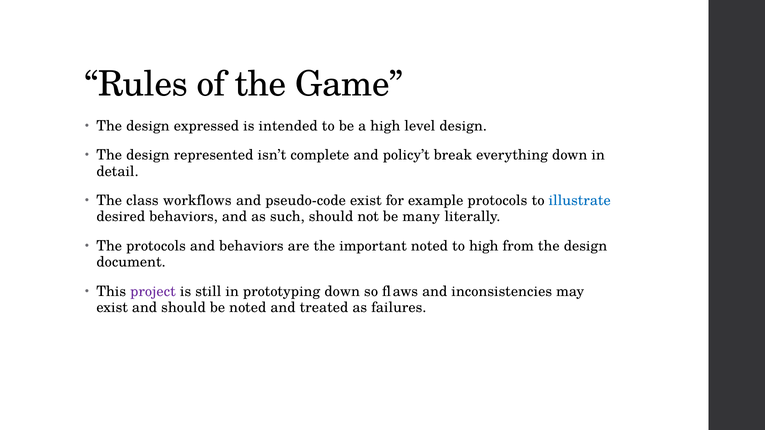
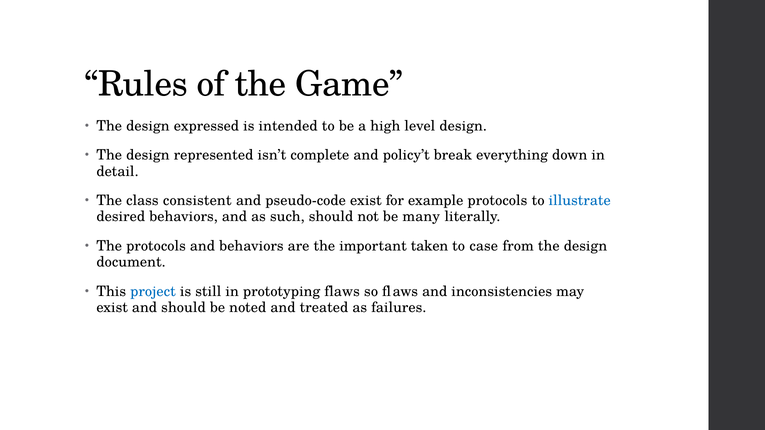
workflows: workflows -> consistent (197, 201)
important noted: noted -> taken (430, 246)
to high: high -> case (484, 246)
project colour: purple -> blue (153, 291)
prototyping down: down -> flaws (342, 291)
